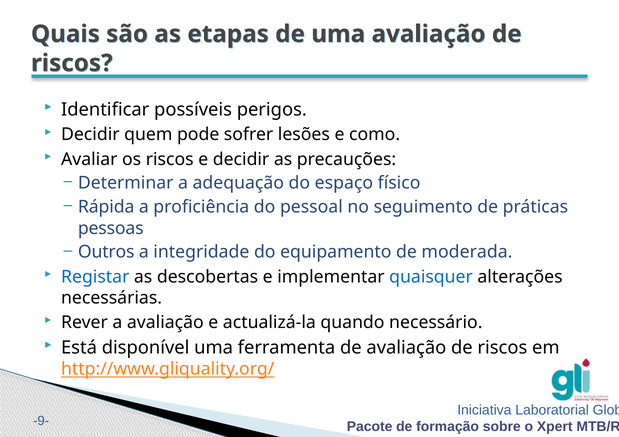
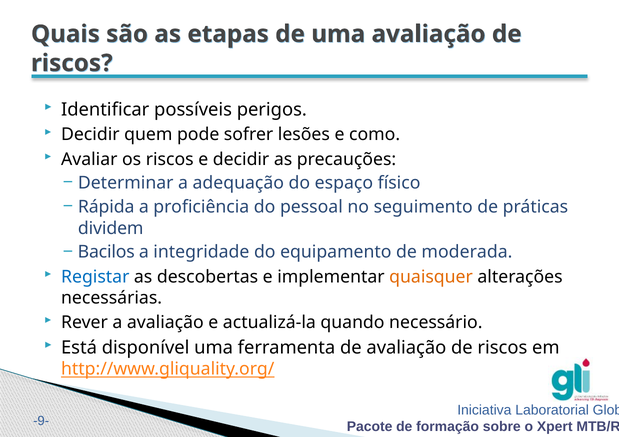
pessoas: pessoas -> dividem (111, 228)
Outros: Outros -> Bacilos (106, 252)
quaisquer colour: blue -> orange (431, 277)
